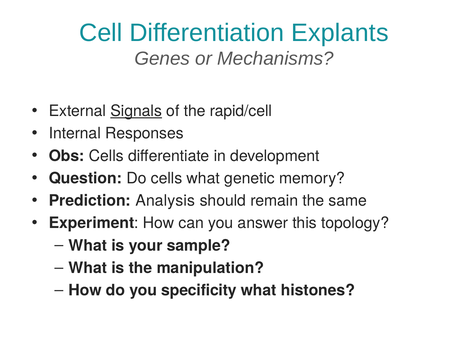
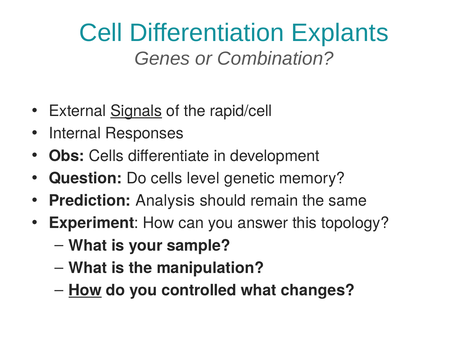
Mechanisms: Mechanisms -> Combination (275, 59)
cells what: what -> level (203, 178)
How underline: none -> present (85, 290)
specificity: specificity -> controlled (199, 290)
histones: histones -> changes (318, 290)
